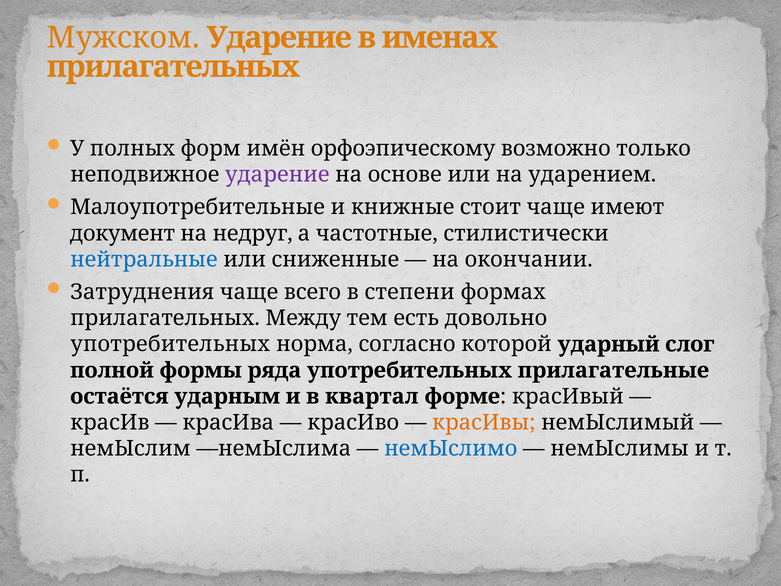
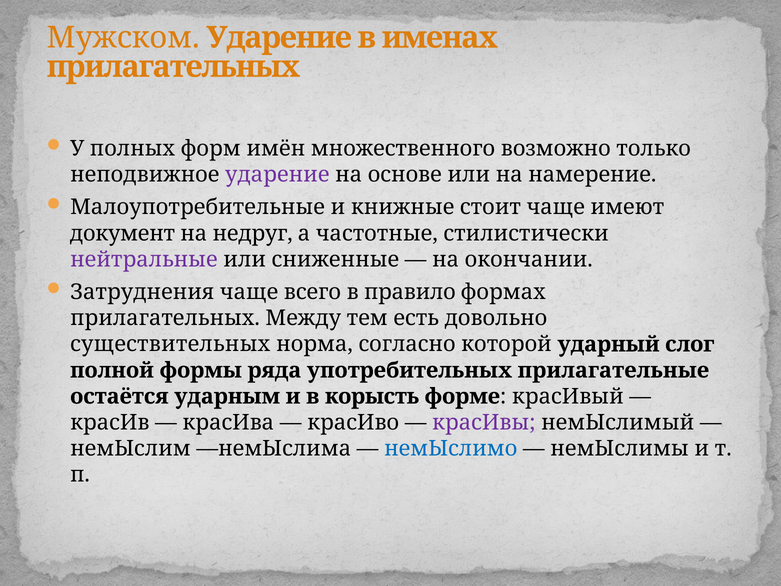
орфоэпическому: орфоэпическому -> множественного (403, 149)
ударением: ударением -> намерение (592, 175)
нейтральные colour: blue -> purple (144, 259)
степени: степени -> правило (410, 292)
употребительных: употребительных -> существительных (170, 344)
квартал: квартал -> корысть (372, 396)
красИвы colour: orange -> purple (484, 422)
